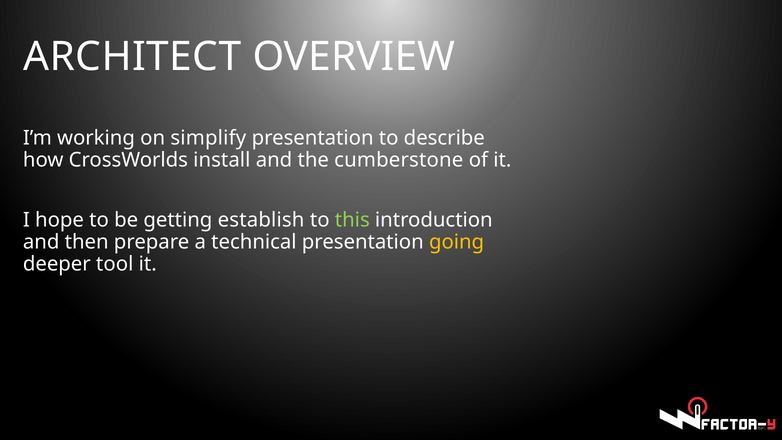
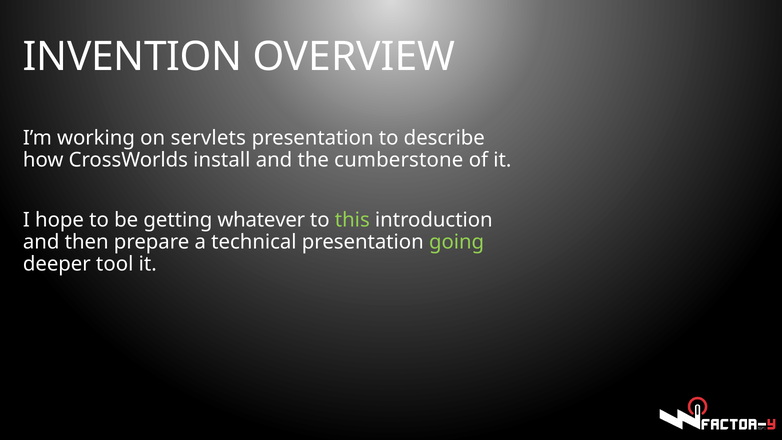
ARCHITECT: ARCHITECT -> INVENTION (133, 57)
simplify: simplify -> servlets (208, 138)
establish: establish -> whatever (261, 220)
going colour: yellow -> light green (457, 242)
